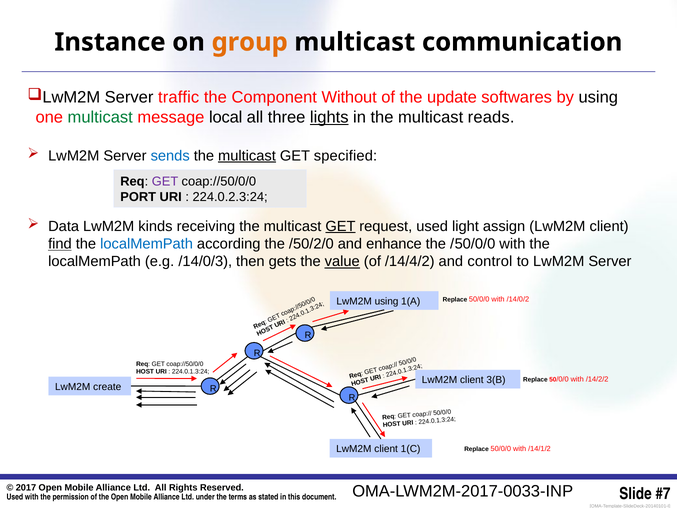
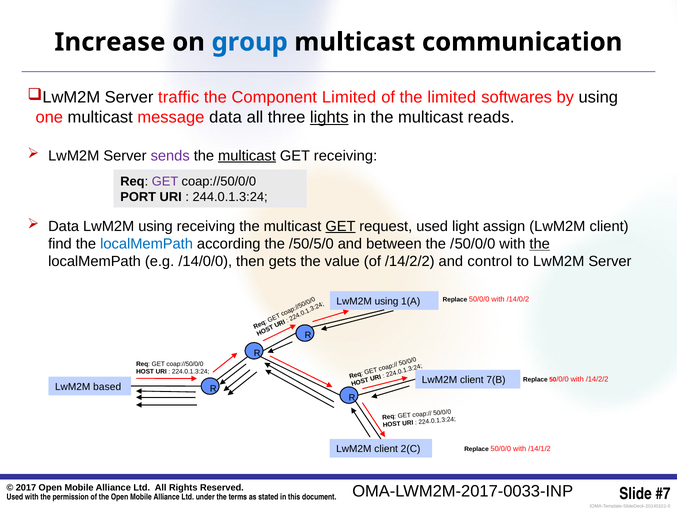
Instance: Instance -> Increase (110, 42)
group colour: orange -> blue (250, 42)
Component Without: Without -> Limited (349, 97)
the update: update -> limited (452, 97)
multicast colour: green -> black (100, 117)
message local: local -> data (226, 117)
sends colour: blue -> purple (170, 156)
GET specified: specified -> receiving (346, 156)
224.0.2.3:24: 224.0.2.3:24 -> 244.0.1.3:24 (230, 197)
kinds: kinds -> using (156, 226)
find underline: present -> none (60, 244)
/50/2/0: /50/2/0 -> /50/5/0 (311, 244)
enhance: enhance -> between (394, 244)
the underline: none -> present (540, 244)
/14/0/3: /14/0/3 -> /14/0/0 (205, 261)
value underline: present -> none (342, 261)
of /14/4/2: /14/4/2 -> /14/2/2 (410, 261)
3(B: 3(B -> 7(B (496, 380)
create: create -> based (107, 387)
1(C: 1(C -> 2(C (411, 449)
